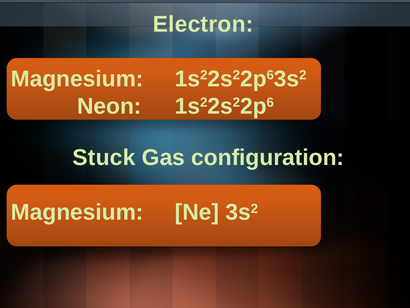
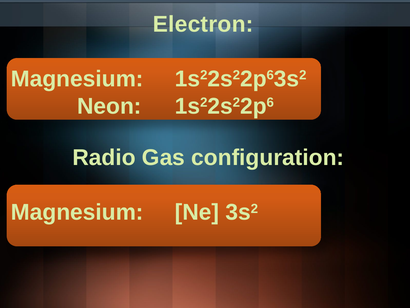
Stuck: Stuck -> Radio (104, 157)
